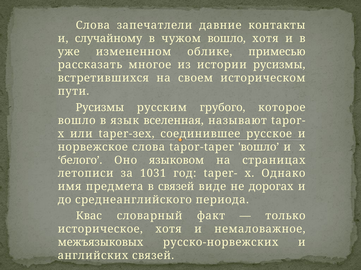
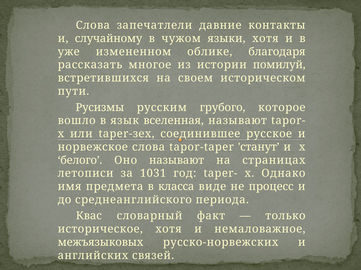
чужом вошло: вошло -> языки (227, 39)
примесью: примесью -> благодаря (277, 52)
истории русизмы: русизмы -> помилуй (279, 65)
tapor-taper вошло: вошло -> станут (259, 147)
Оно языковом: языковом -> называют (177, 161)
в связей: связей -> класса (176, 187)
дорогах: дорогах -> процесс (271, 187)
